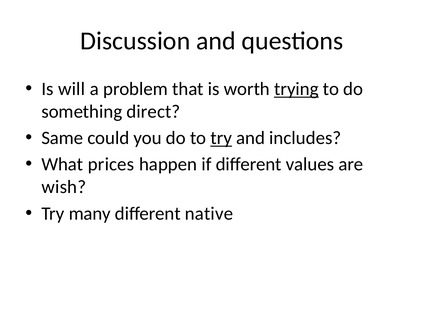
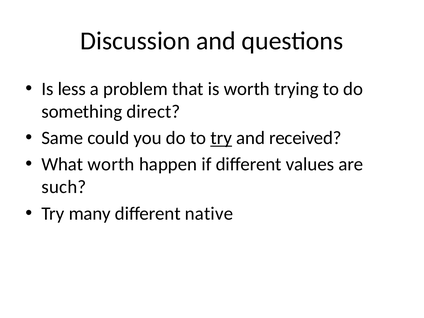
will: will -> less (72, 89)
trying underline: present -> none (296, 89)
includes: includes -> received (305, 138)
What prices: prices -> worth (111, 164)
wish: wish -> such (64, 187)
